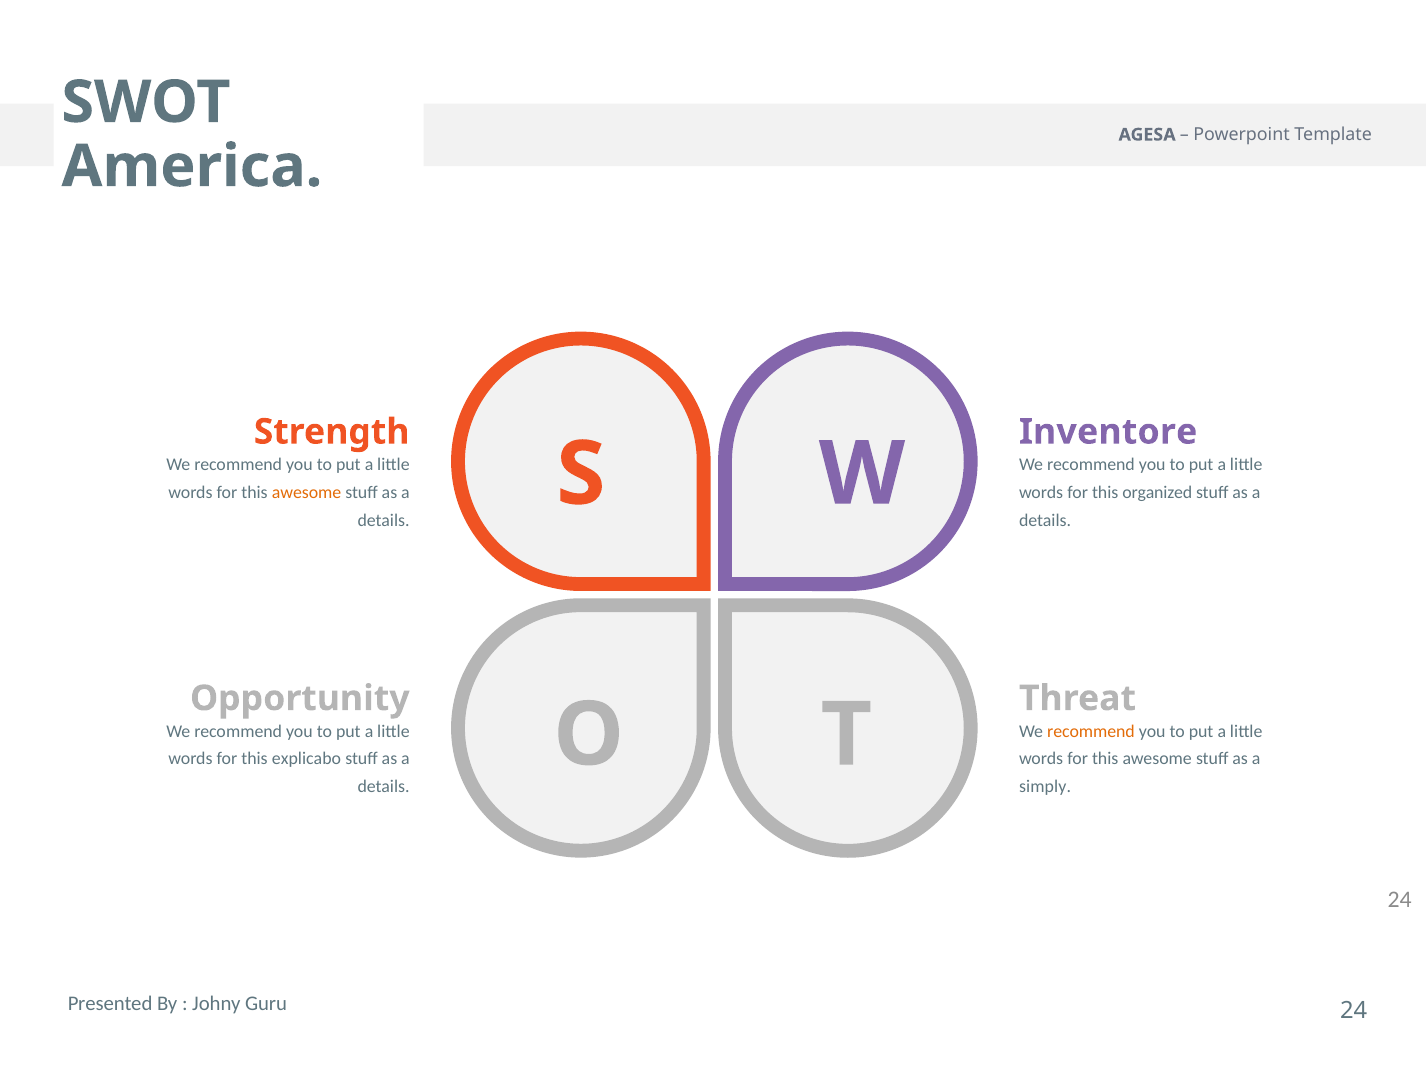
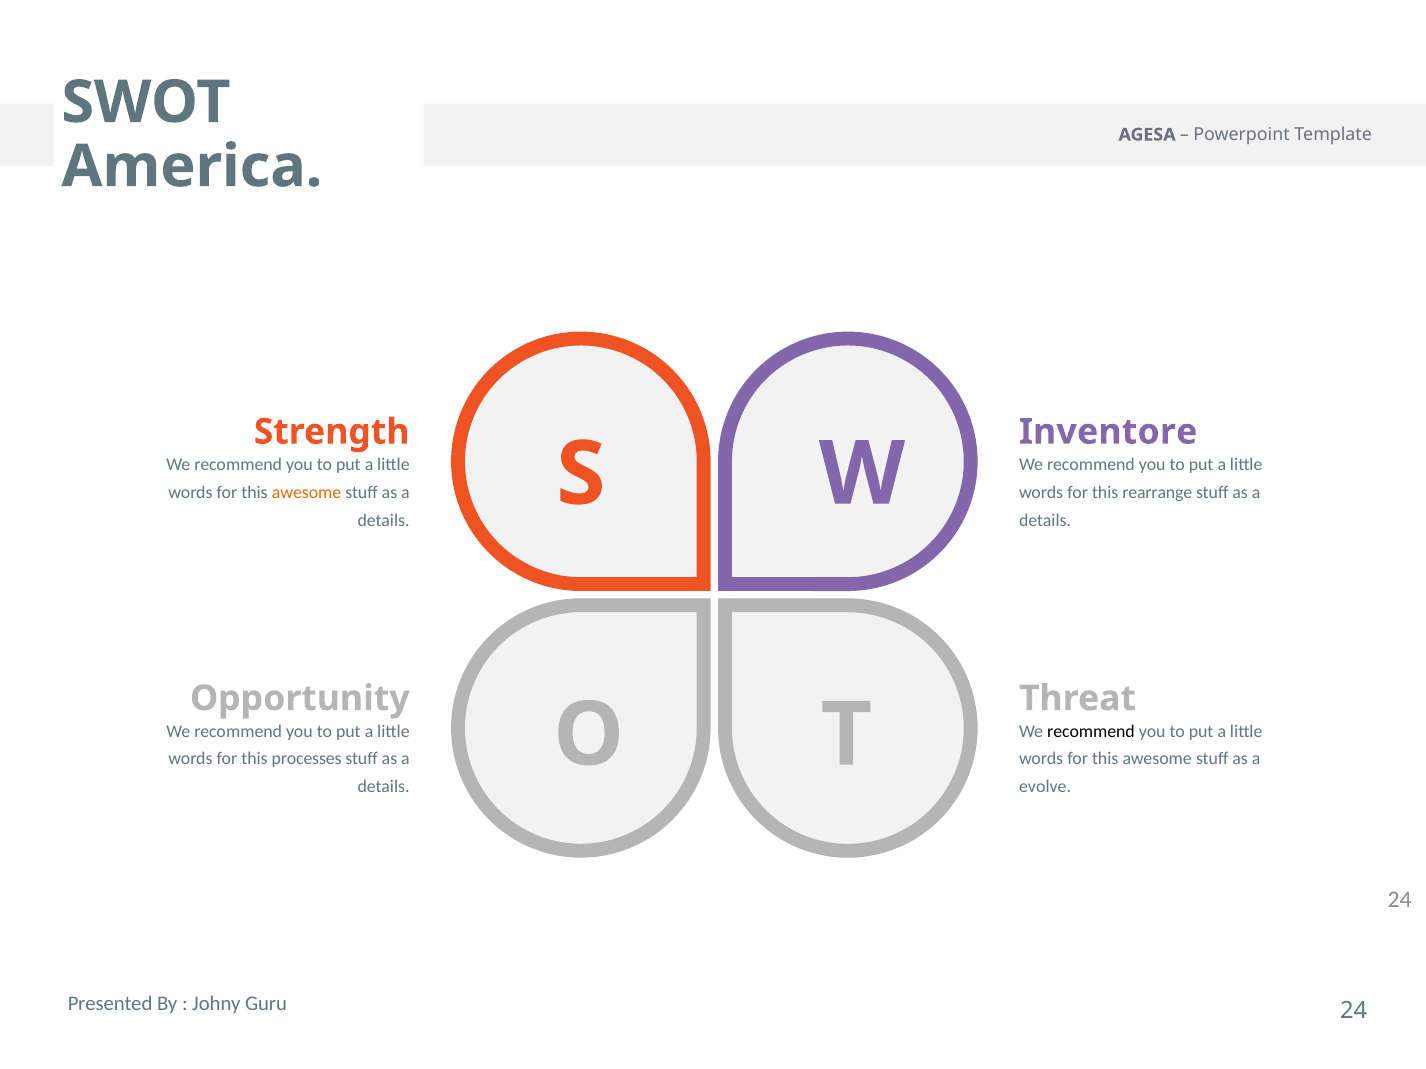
organized: organized -> rearrange (1157, 493)
recommend colour: orange -> black (1091, 732)
explicabo: explicabo -> processes (307, 759)
simply: simply -> evolve (1045, 787)
